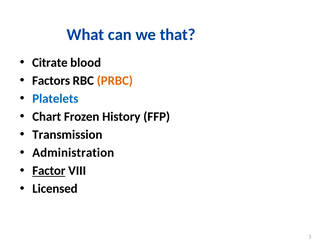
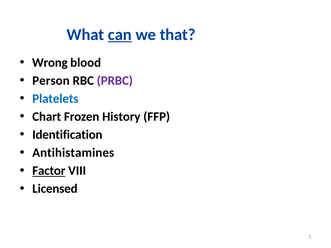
can underline: none -> present (120, 35)
Citrate: Citrate -> Wrong (50, 63)
Factors: Factors -> Person (51, 81)
PRBC colour: orange -> purple (115, 81)
Transmission: Transmission -> Identification (67, 135)
Administration: Administration -> Antihistamines (73, 153)
